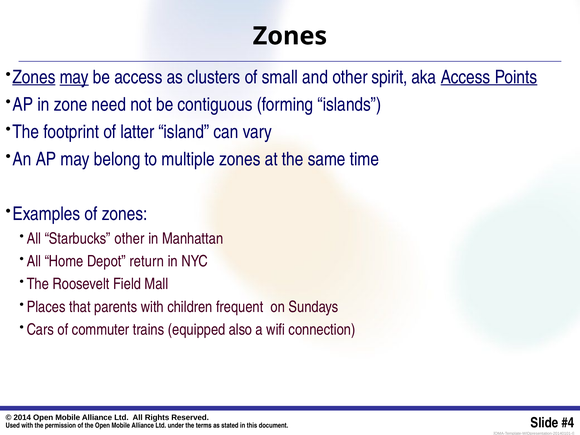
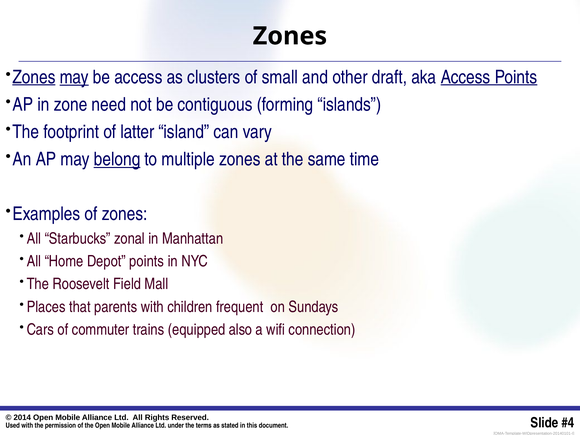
spirit: spirit -> draft (389, 77)
belong underline: none -> present (117, 159)
Starbucks other: other -> zonal (129, 239)
Depot return: return -> points (147, 261)
